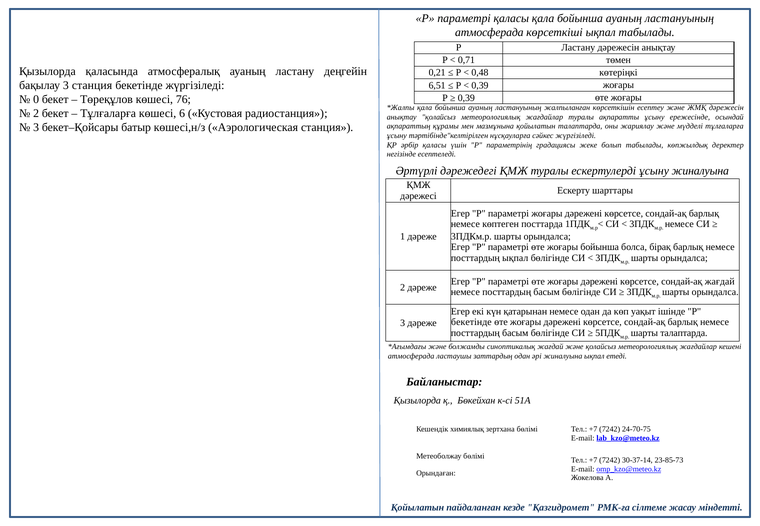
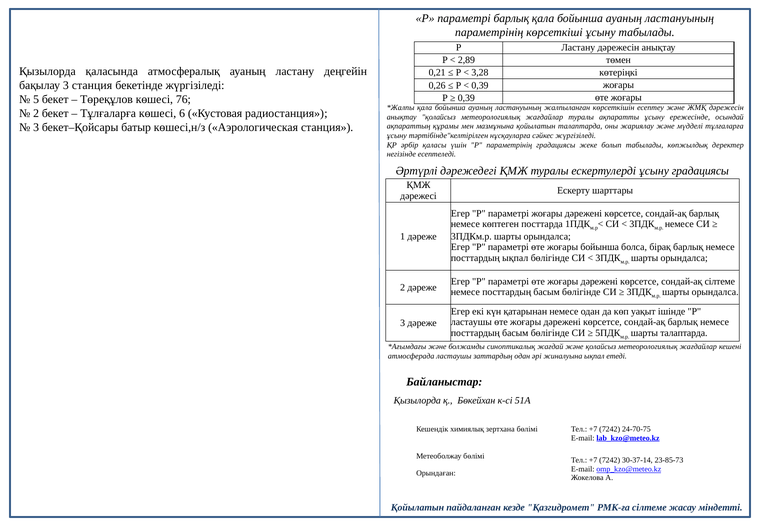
параметрі қаласы: қаласы -> барлық (511, 18)
атмосферада: атмосферада -> параметрінің (489, 32)
көрсеткіші ықпал: ықпал -> ұсыну (601, 32)
0,71: 0,71 -> 2,89 (466, 60)
0,48: 0,48 -> 3,28 (480, 73)
6,51: 6,51 -> 0,26 (437, 85)
0: 0 -> 5 (36, 99)
ұсыну жиналуына: жиналуына -> градациясы (700, 171)
сондай-ақ жағдай: жағдай -> сілтеме (720, 281)
бекетінде: бекетінде -> ластаушы (471, 322)
